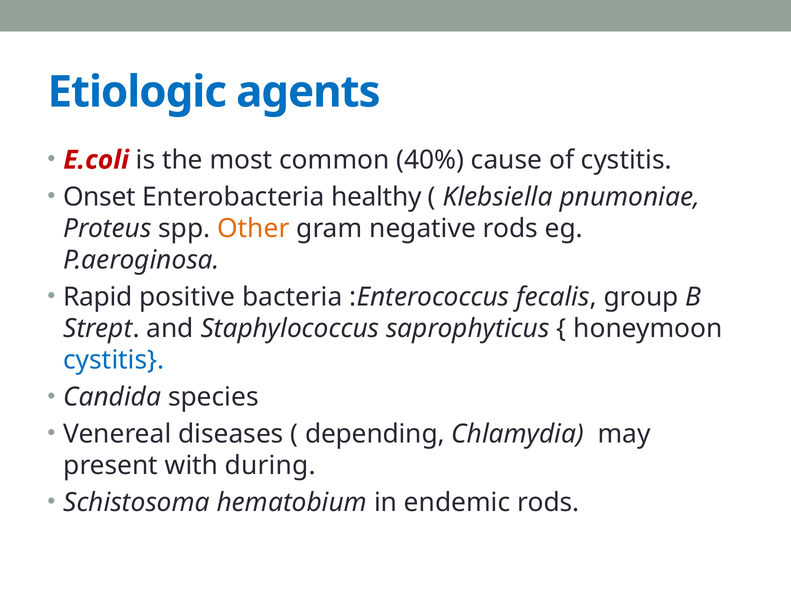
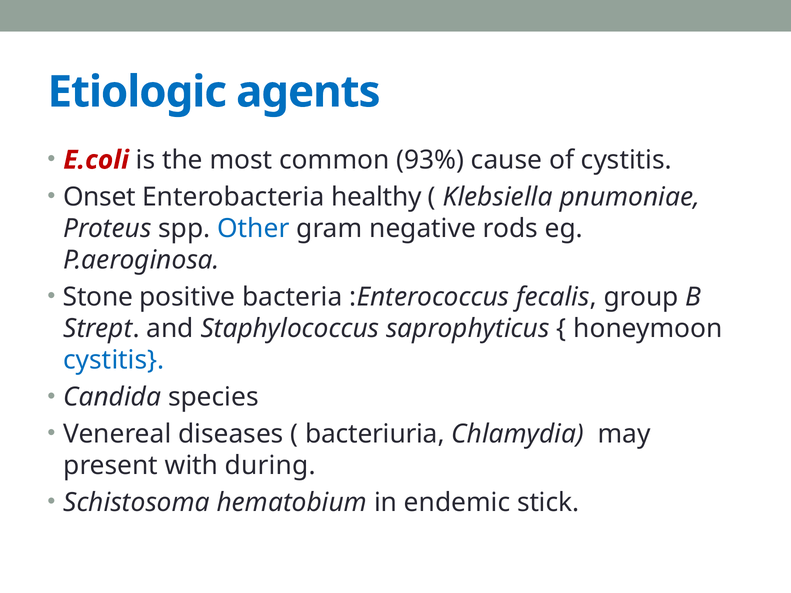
40%: 40% -> 93% (430, 160)
Other colour: orange -> blue (253, 229)
Rapid: Rapid -> Stone (98, 297)
depending: depending -> bacteriuria (375, 434)
endemic rods: rods -> stick (548, 503)
